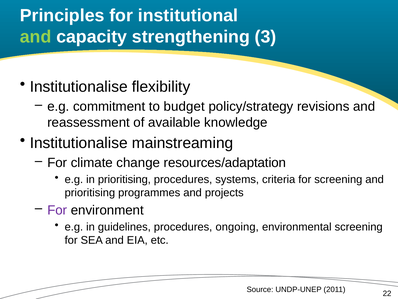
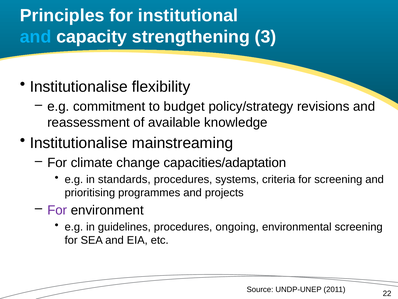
and colour: light green -> light blue (36, 37)
resources/adaptation: resources/adaptation -> capacities/adaptation (225, 163)
in prioritising: prioritising -> standards (124, 179)
